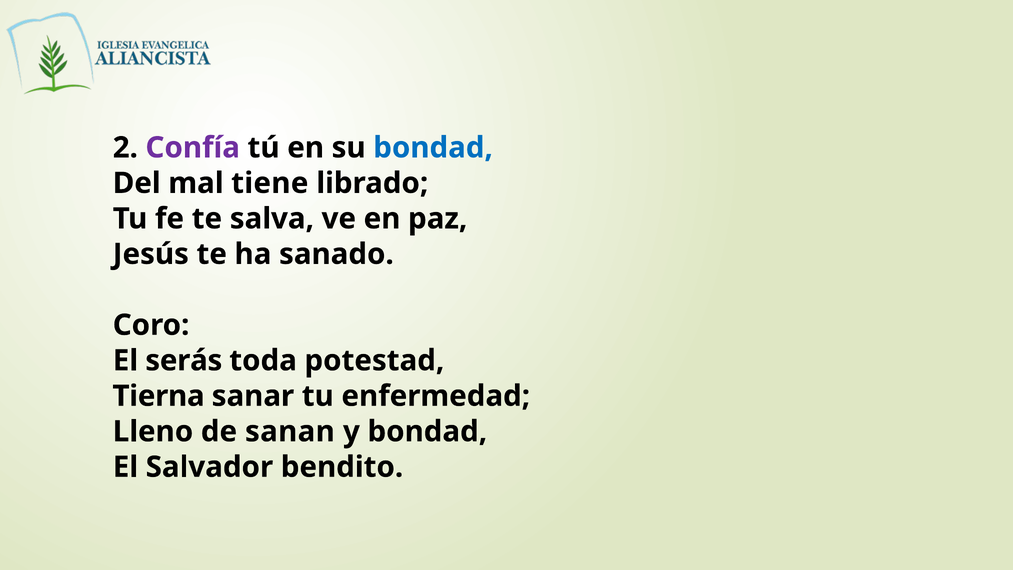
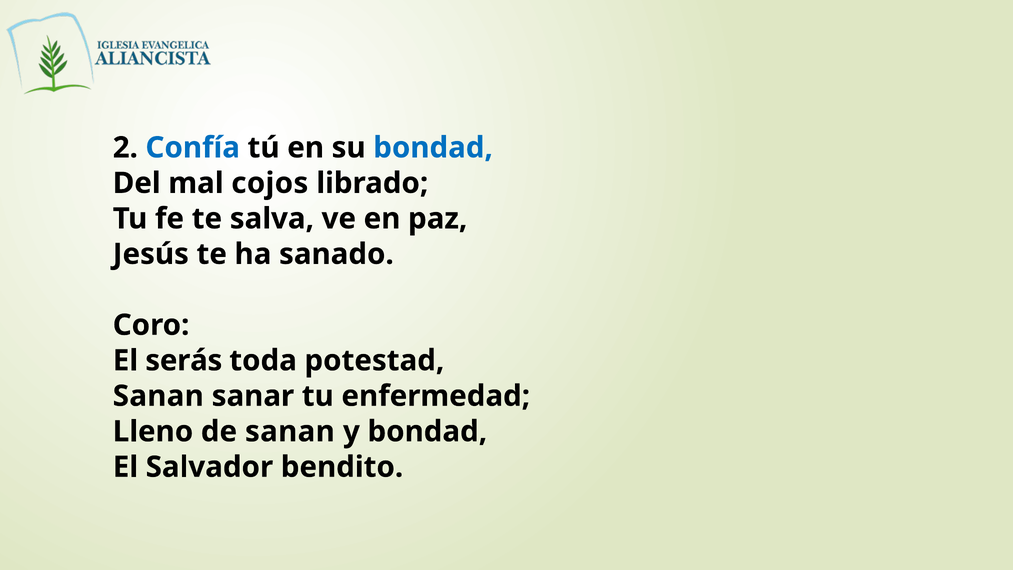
Confía colour: purple -> blue (193, 148)
tiene: tiene -> cojos (270, 183)
Tierna: Tierna -> Sanan (158, 396)
